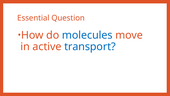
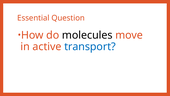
molecules colour: blue -> black (87, 35)
